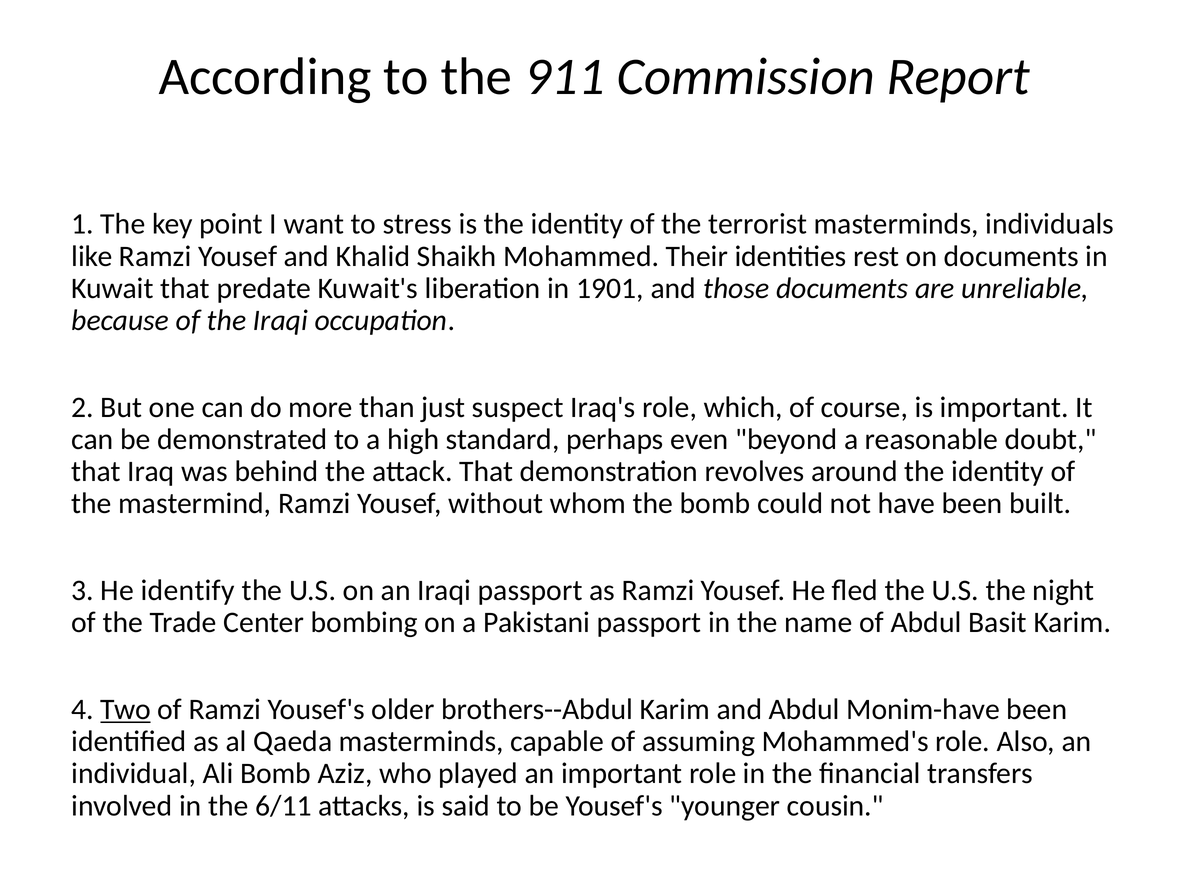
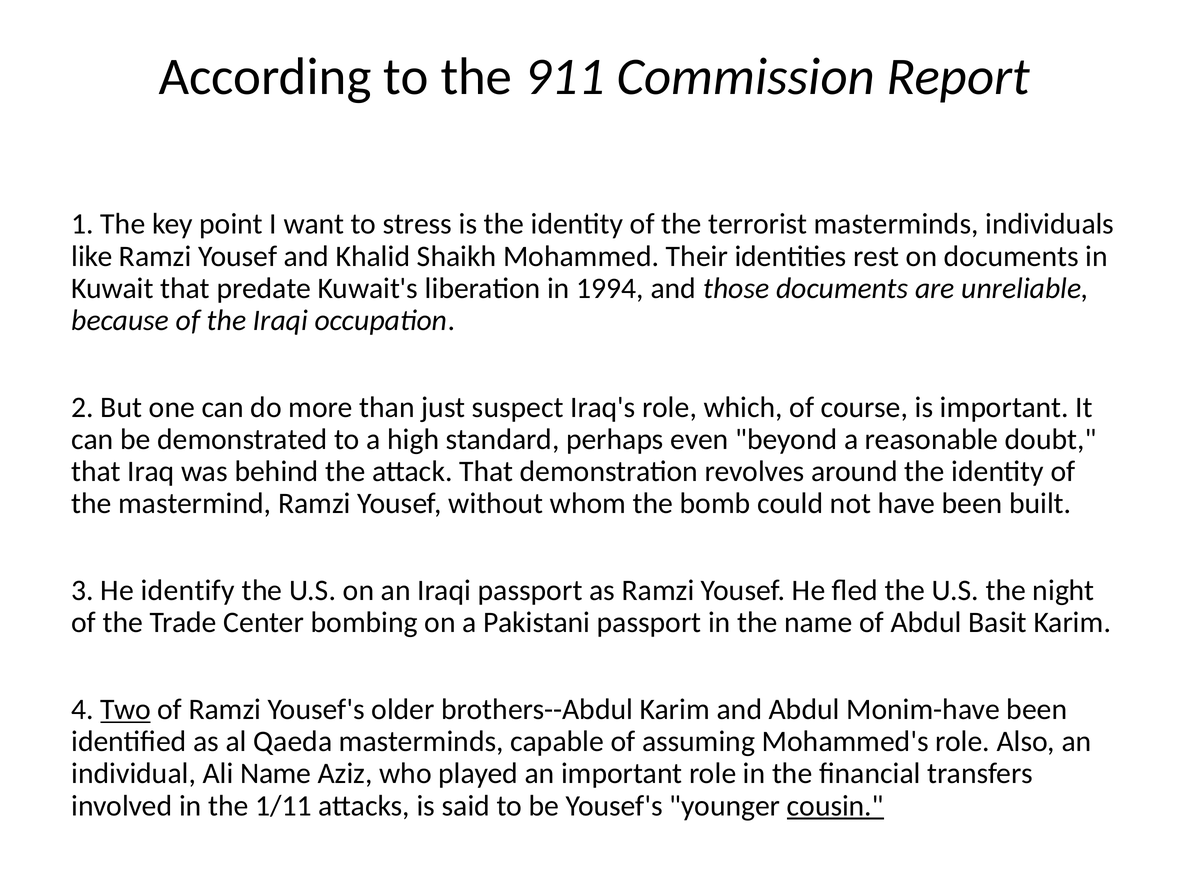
1901: 1901 -> 1994 (610, 288)
Ali Bomb: Bomb -> Name (276, 773)
6/11: 6/11 -> 1/11 (283, 805)
cousin underline: none -> present (835, 805)
